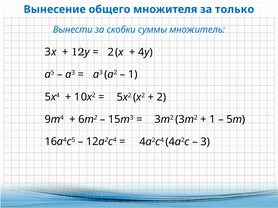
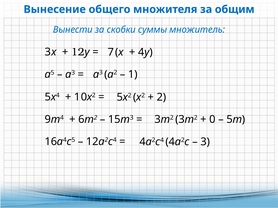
только: только -> общим (235, 9)
2: 2 -> 7 (111, 52)
1: 1 -> 0 (212, 120)
